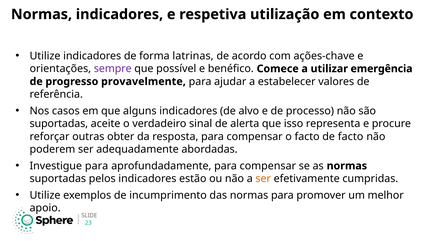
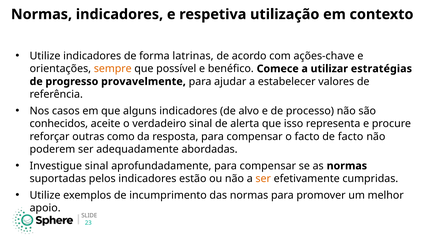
sempre colour: purple -> orange (113, 69)
emergência: emergência -> estratégias (381, 69)
suportadas: suportadas -> conhecidos (59, 124)
obter: obter -> como (121, 136)
Investigue para: para -> sinal (97, 166)
